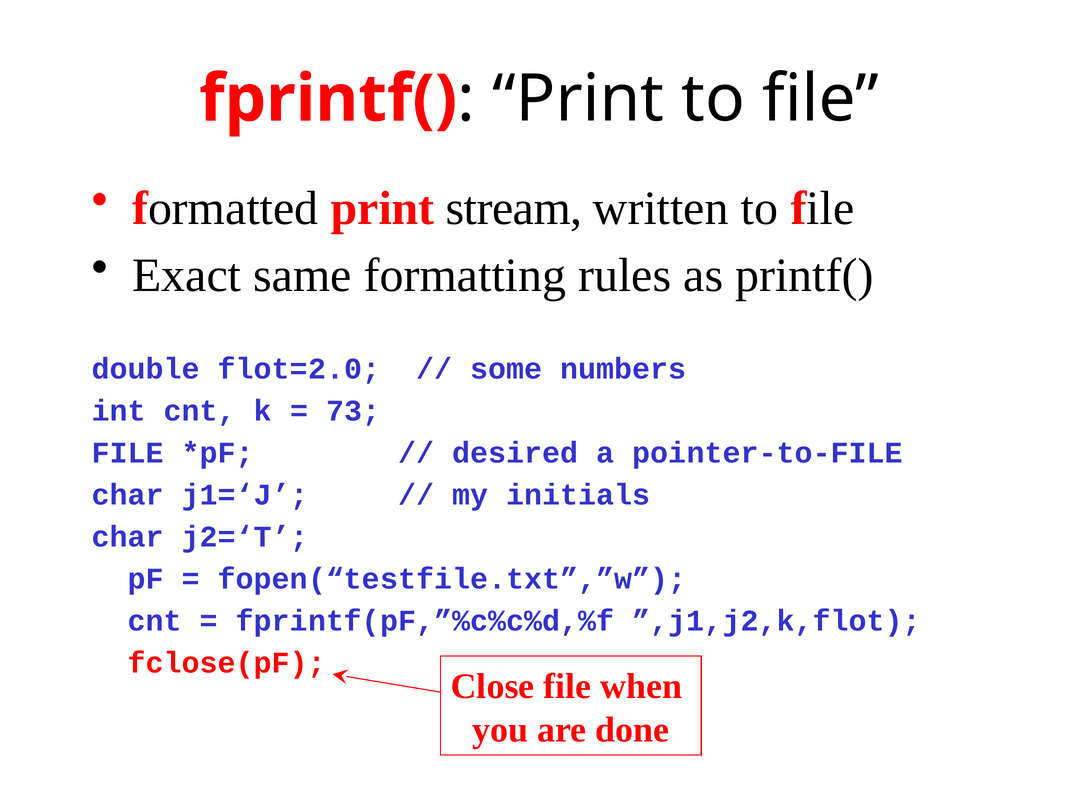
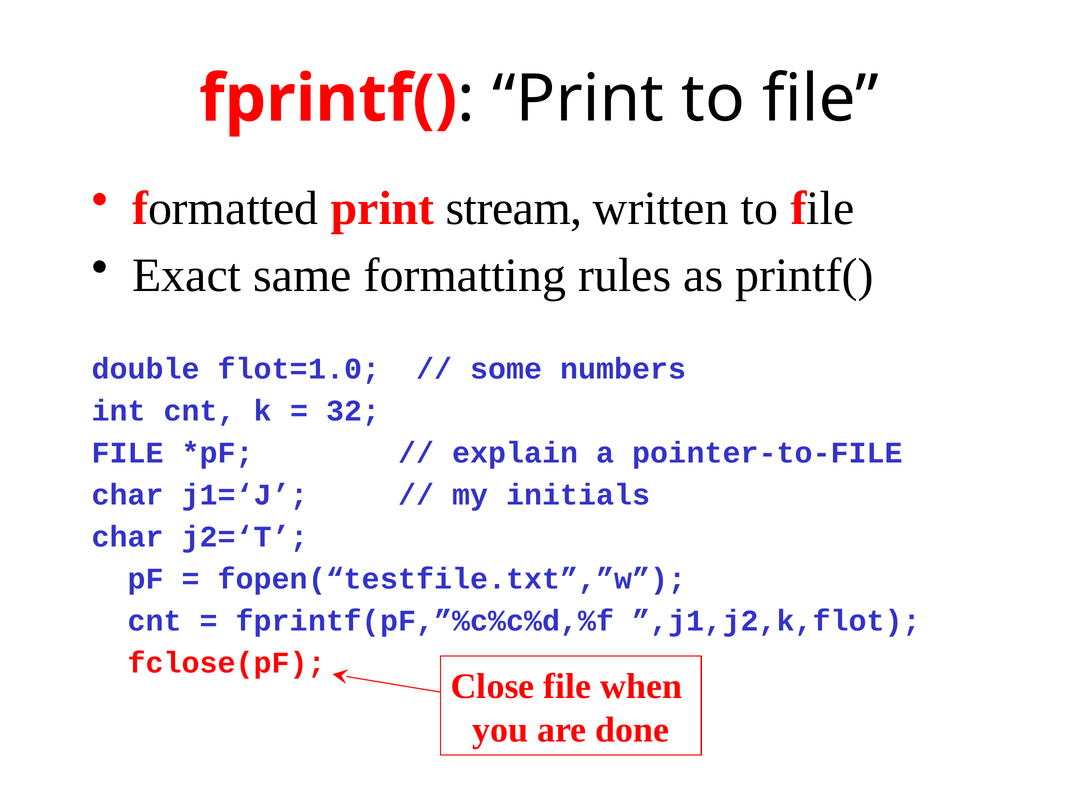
flot=2.0: flot=2.0 -> flot=1.0 (299, 369)
73: 73 -> 32 (353, 411)
desired: desired -> explain (515, 453)
